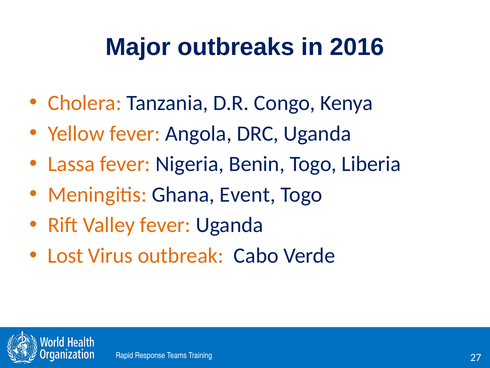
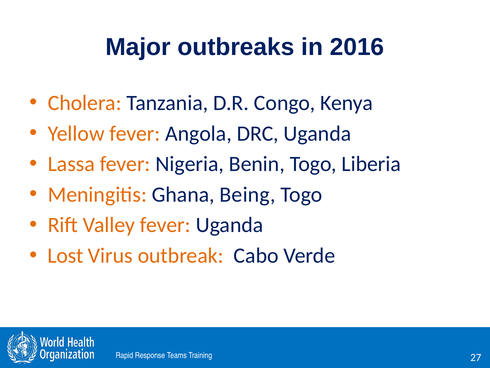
Event: Event -> Being (248, 194)
